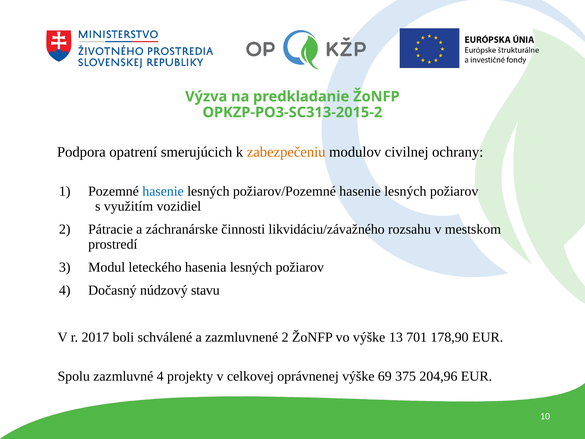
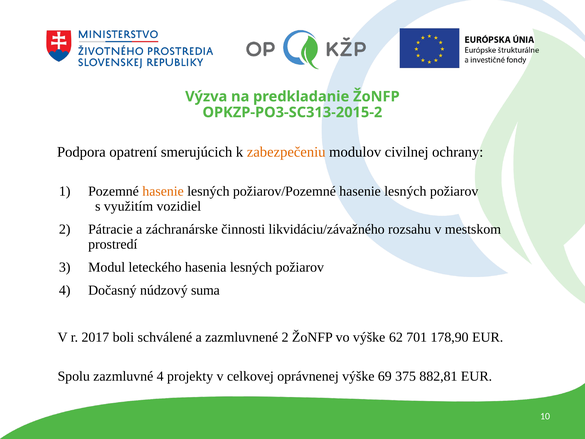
hasenie colour: blue -> orange (163, 191)
stavu: stavu -> suma (205, 290)
13: 13 -> 62 (396, 337)
204,96: 204,96 -> 882,81 (438, 376)
